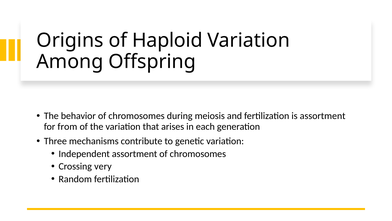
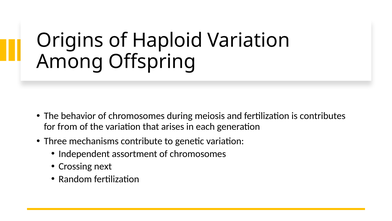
is assortment: assortment -> contributes (323, 116)
very: very -> next (103, 166)
